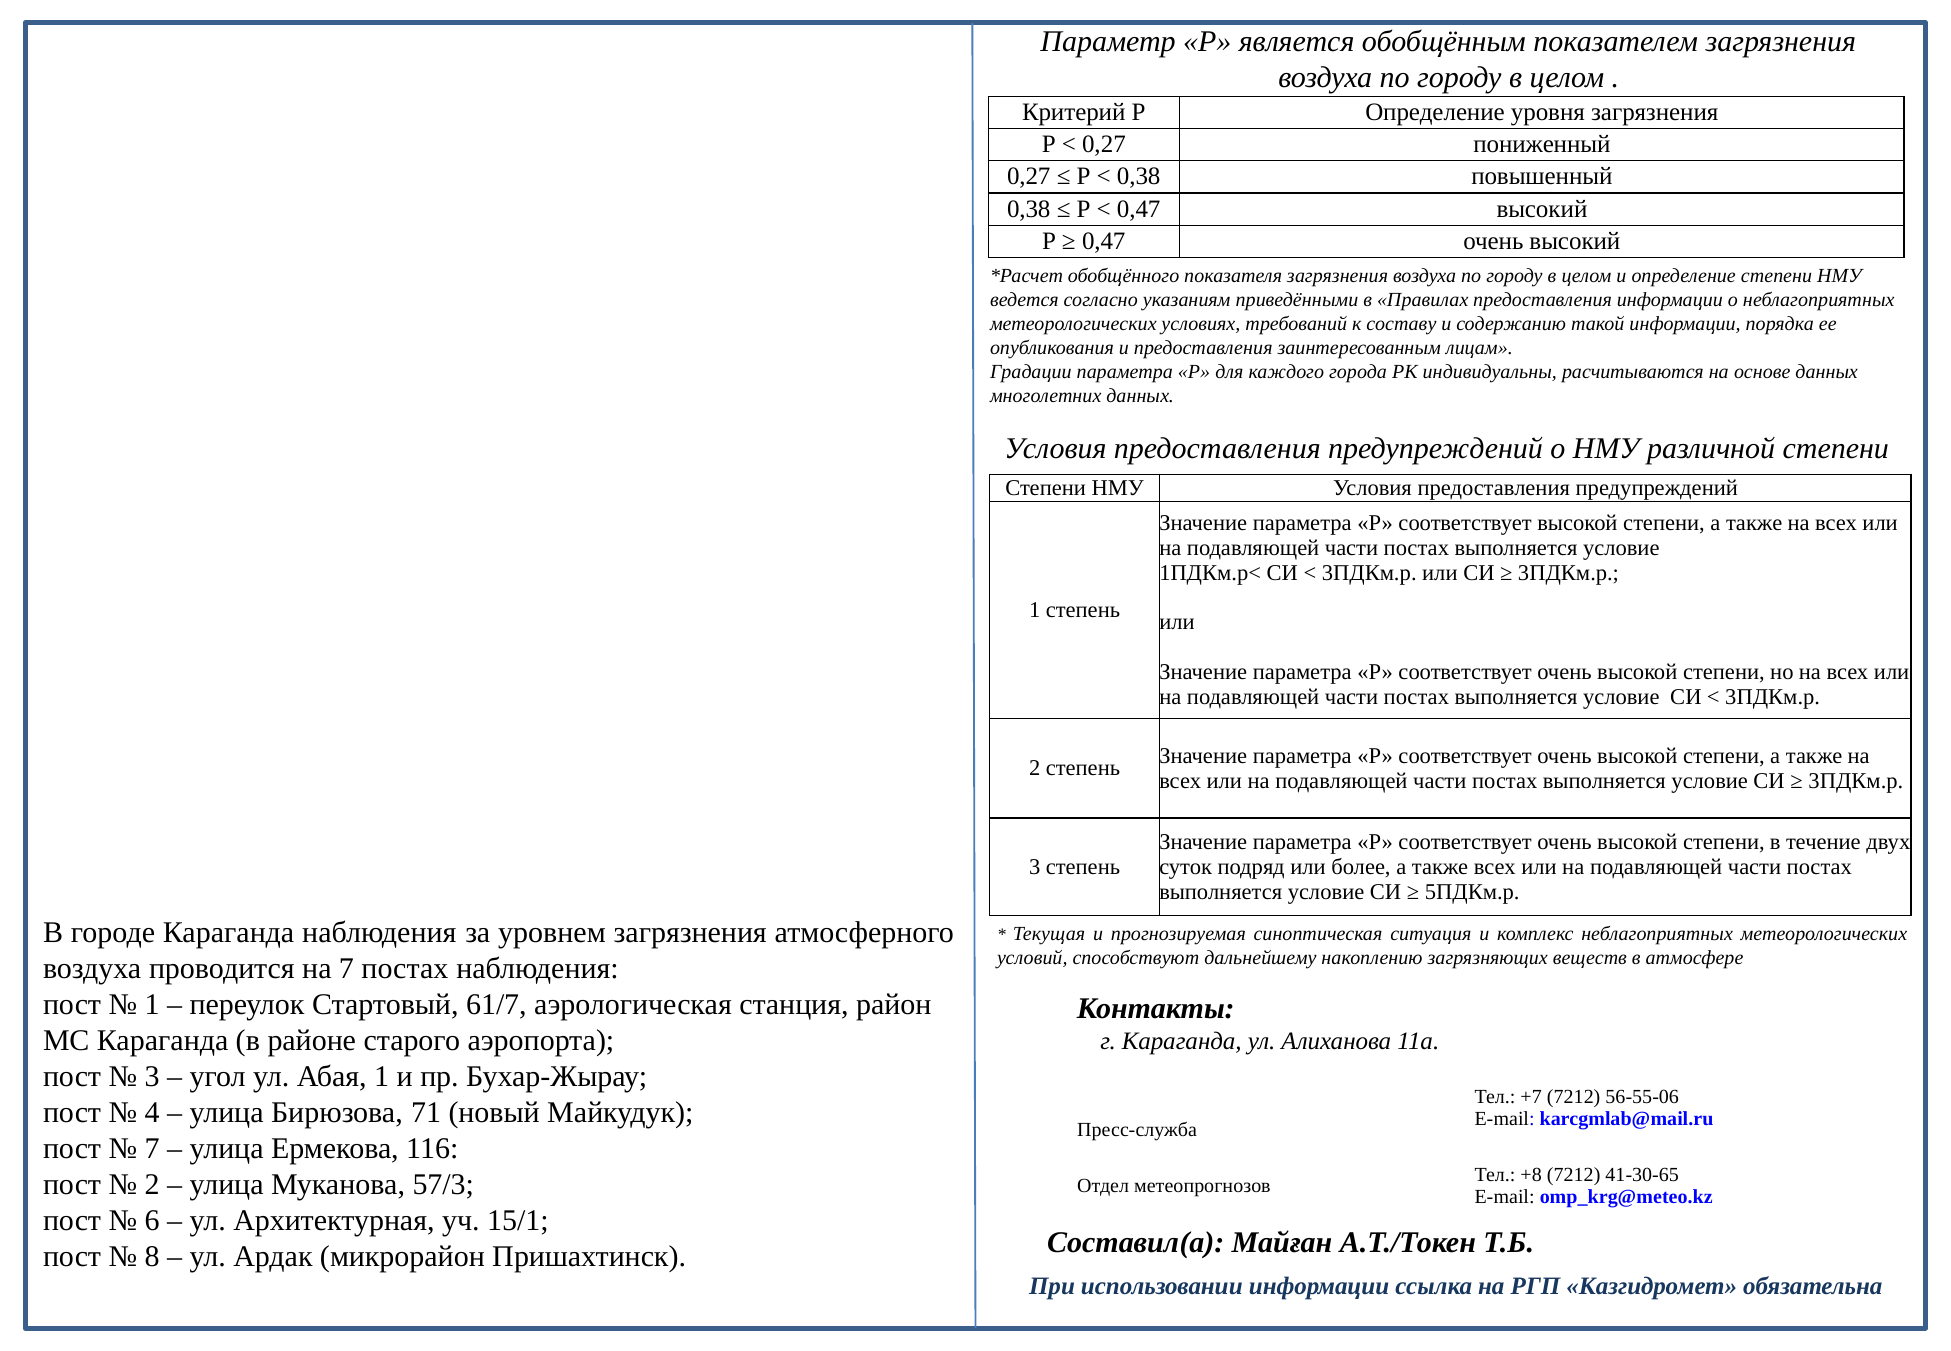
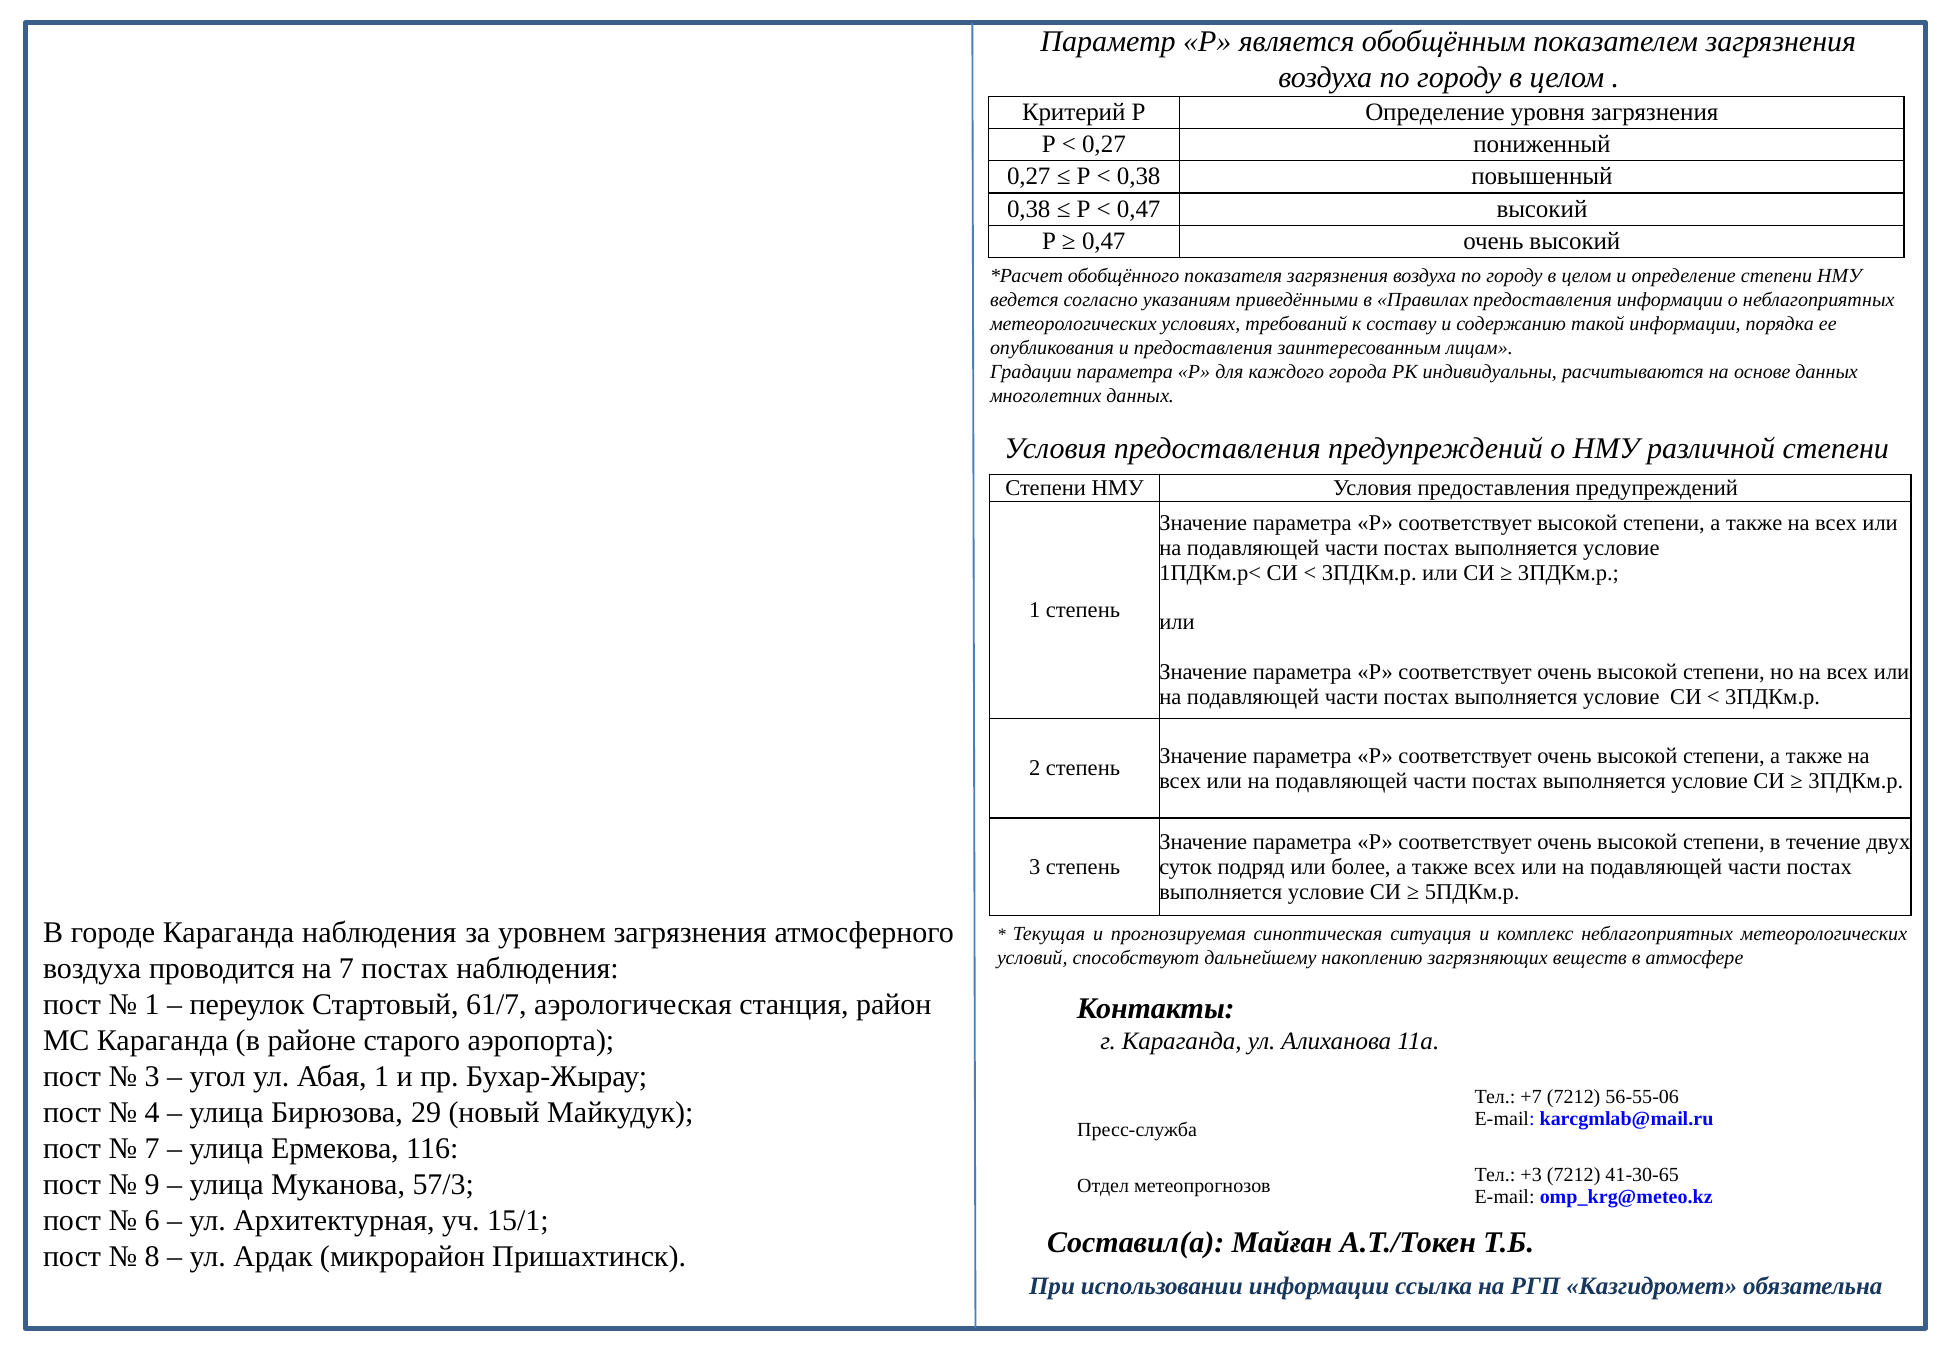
71: 71 -> 29 (426, 1112)
+8: +8 -> +3 (1531, 1175)
2: 2 -> 9 (152, 1185)
